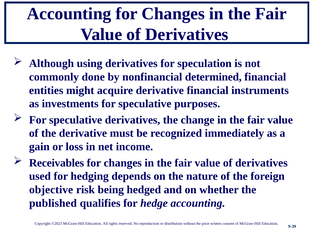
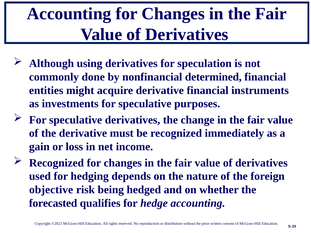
Receivables: Receivables -> Recognized (56, 163)
published: published -> forecasted (53, 203)
